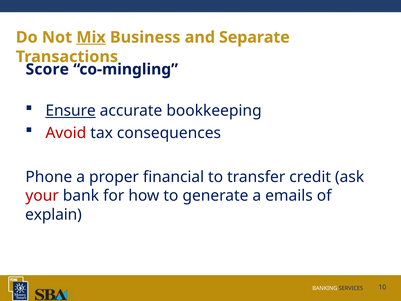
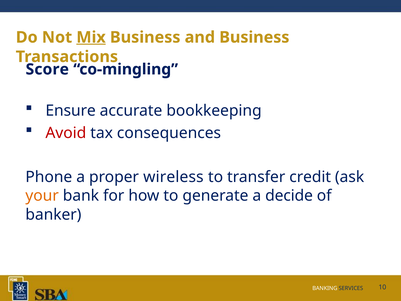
and Separate: Separate -> Business (254, 37)
Ensure underline: present -> none (71, 111)
financial: financial -> wireless (173, 177)
your colour: red -> orange (42, 196)
emails: emails -> decide (289, 196)
explain: explain -> banker (53, 214)
